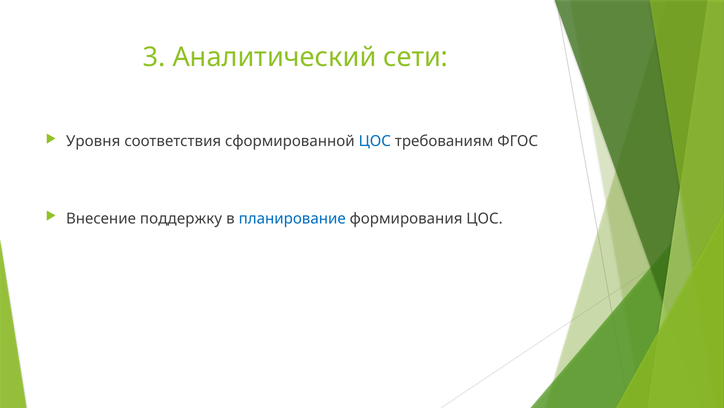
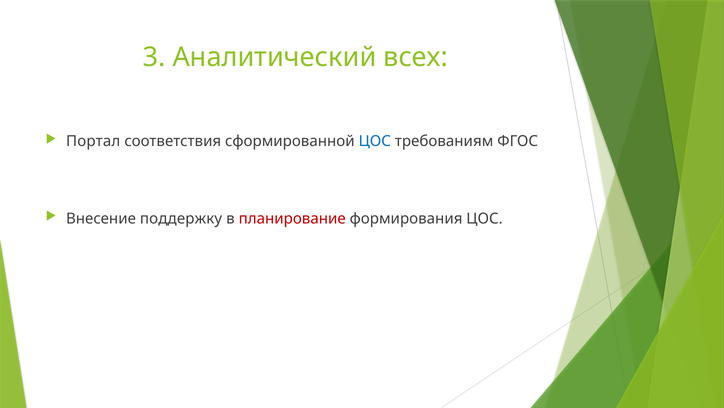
сети: сети -> всех (416, 57)
Уровня: Уровня -> Портал (93, 141)
планирование colour: blue -> red (292, 218)
